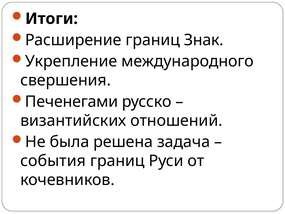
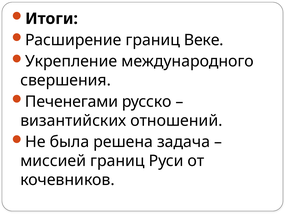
Знак: Знак -> Веке (204, 40)
события: события -> миссией (53, 161)
